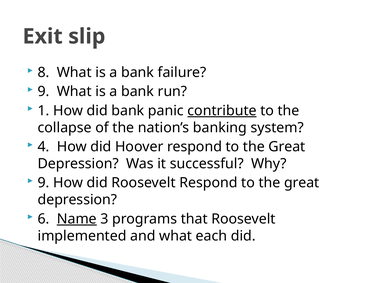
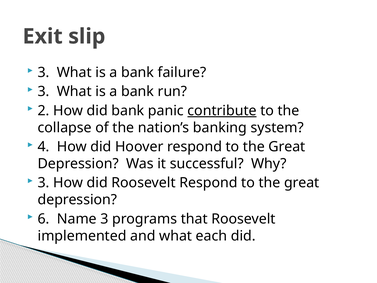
8: 8 -> 3 (44, 72)
9: 9 -> 3 (44, 91)
1: 1 -> 2 (44, 111)
9: 9 -> 3 (44, 183)
Name underline: present -> none (77, 219)
